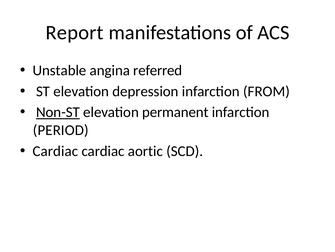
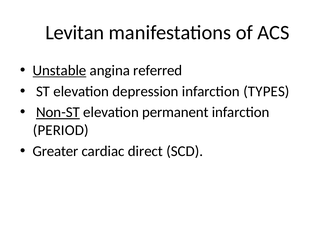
Report: Report -> Levitan (75, 32)
Unstable underline: none -> present (59, 70)
FROM: FROM -> TYPES (266, 91)
Cardiac: Cardiac -> Greater (56, 151)
aortic: aortic -> direct (145, 151)
